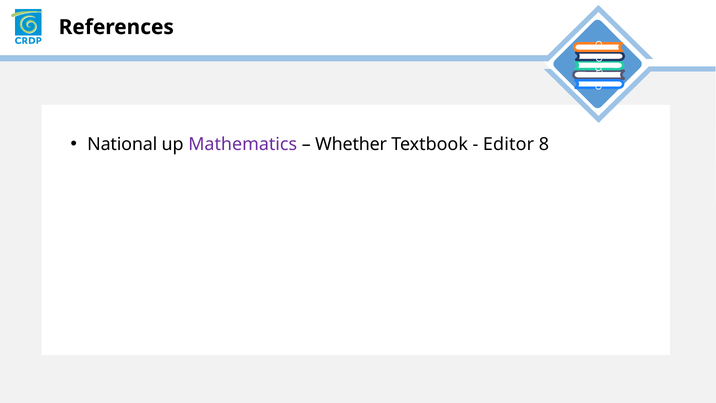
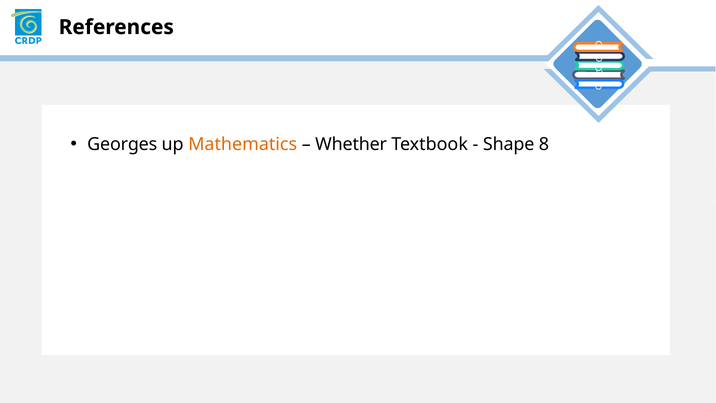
National: National -> Georges (122, 144)
Mathematics colour: purple -> orange (243, 144)
Editor: Editor -> Shape (509, 144)
